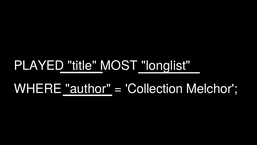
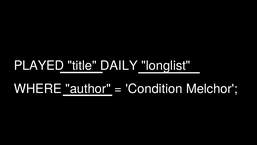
MOST: MOST -> DAILY (119, 65)
Collection: Collection -> Condition (154, 89)
